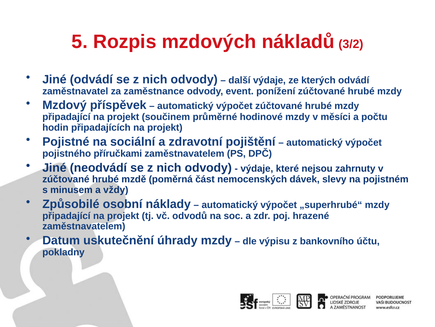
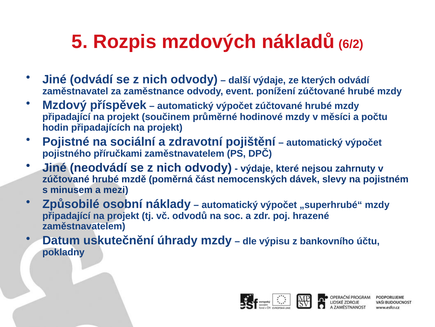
3/2: 3/2 -> 6/2 (351, 44)
vždy: vždy -> mezi (116, 189)
